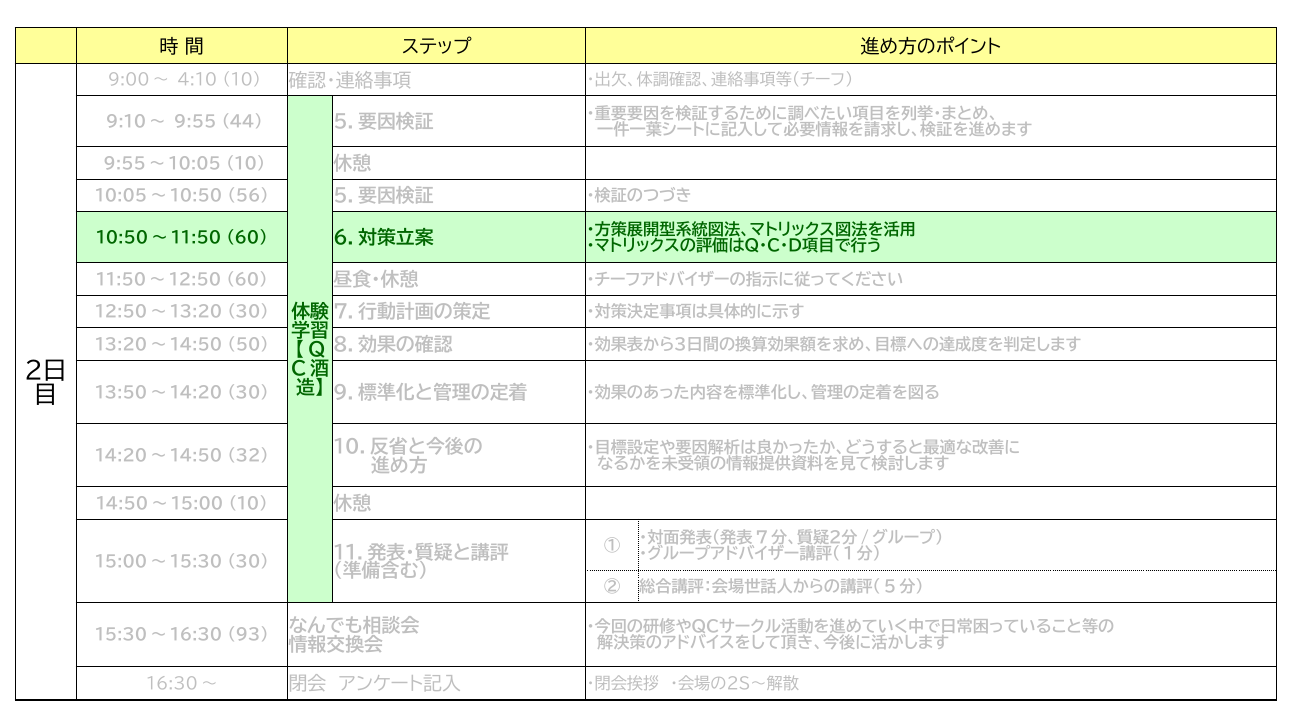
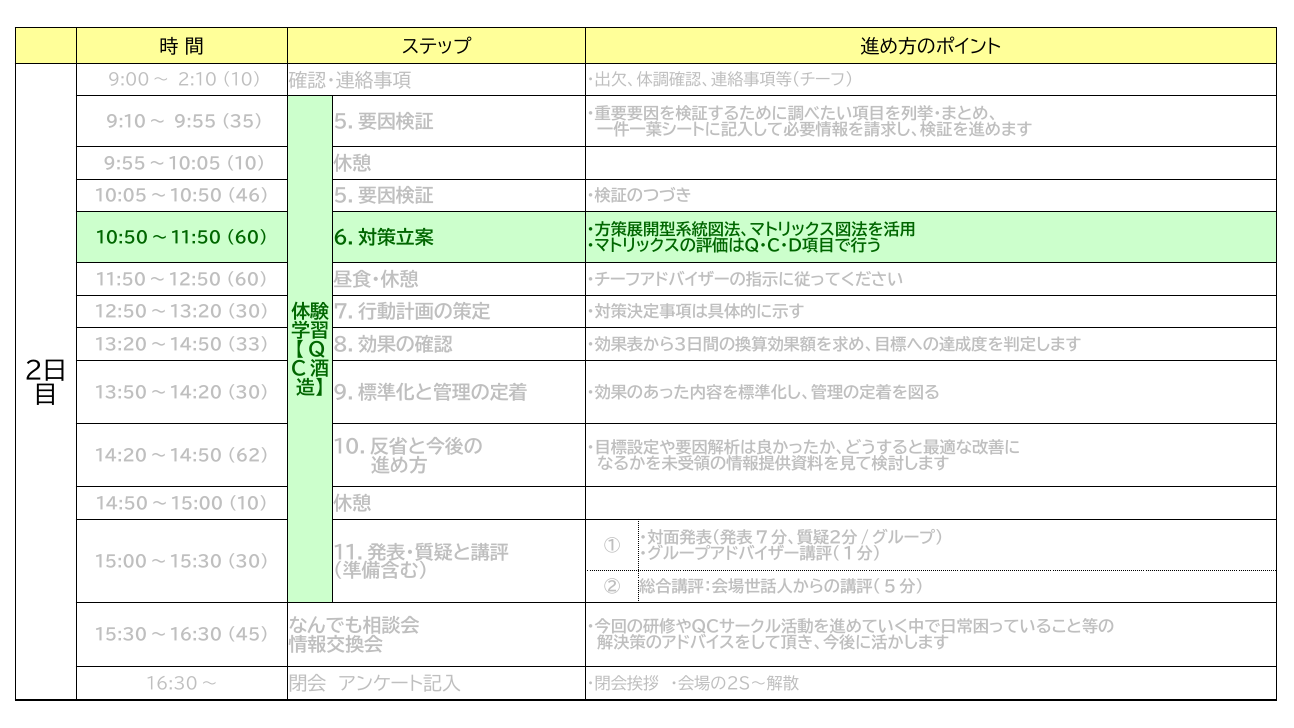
4:10: 4:10 -> 2:10 (197, 81)
44: 44 -> 35 (242, 122)
56: 56 -> 46 (248, 197)
50: 50 -> 33 (248, 345)
32: 32 -> 62 (248, 456)
93: 93 -> 45 (248, 635)
